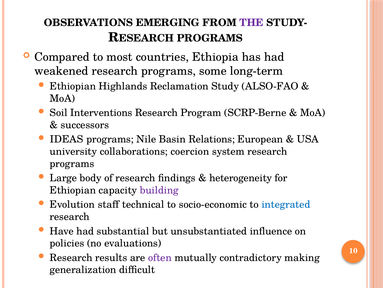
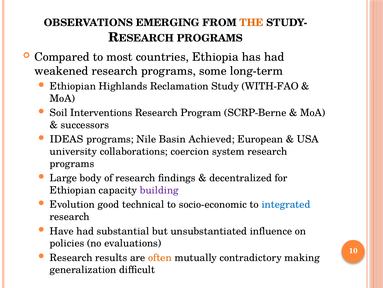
THE colour: purple -> orange (251, 23)
ALSO-FAO: ALSO-FAO -> WITH-FAO (270, 86)
Relations: Relations -> Achieved (212, 139)
heterogeneity: heterogeneity -> decentralized (241, 178)
staff: staff -> good (108, 204)
often colour: purple -> orange (160, 257)
